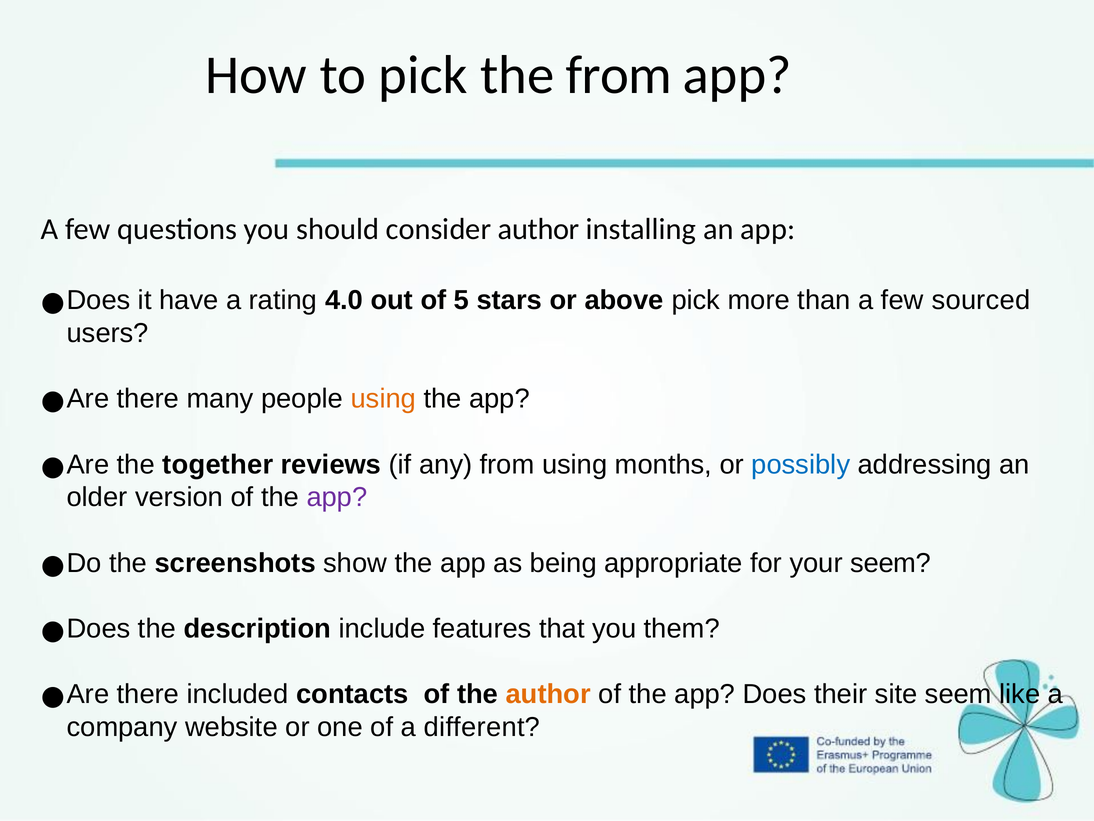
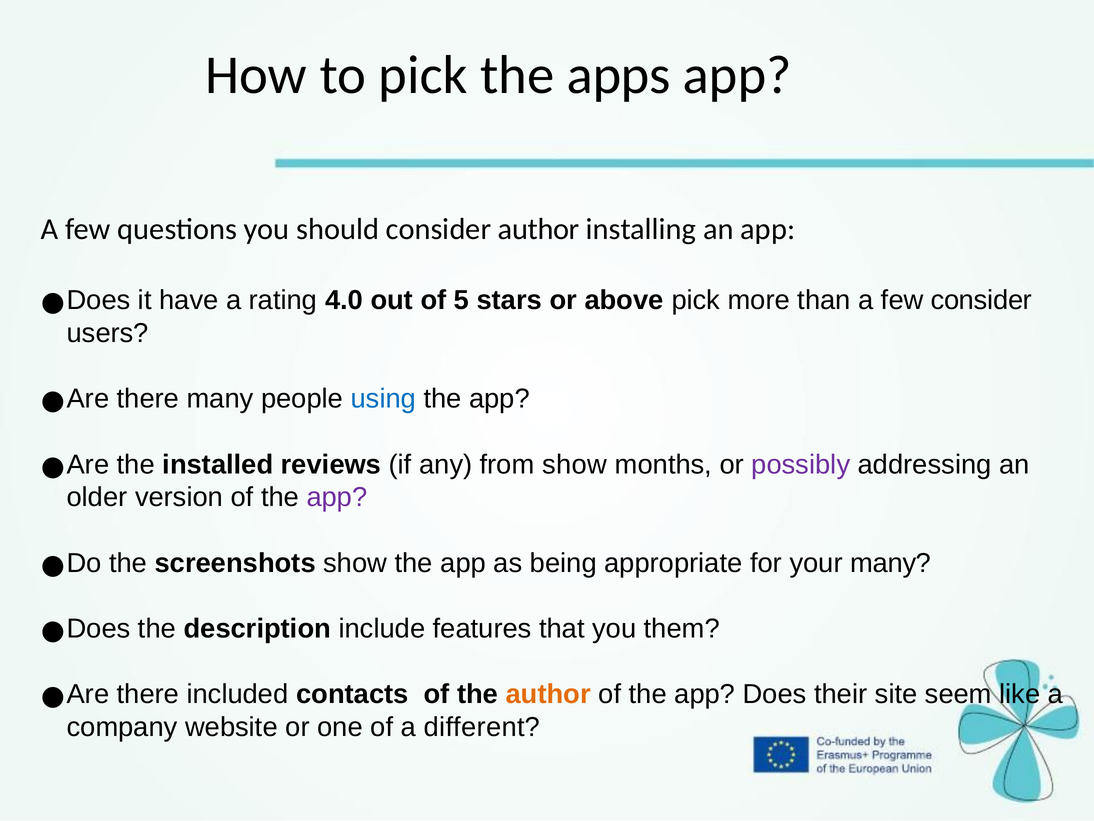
the from: from -> apps (619, 75)
few sourced: sourced -> consider (981, 300)
using colour: orange -> blue (383, 399)
together: together -> installed (218, 464)
from using: using -> show (575, 464)
possibly colour: blue -> purple (801, 464)
your seem: seem -> many (891, 563)
